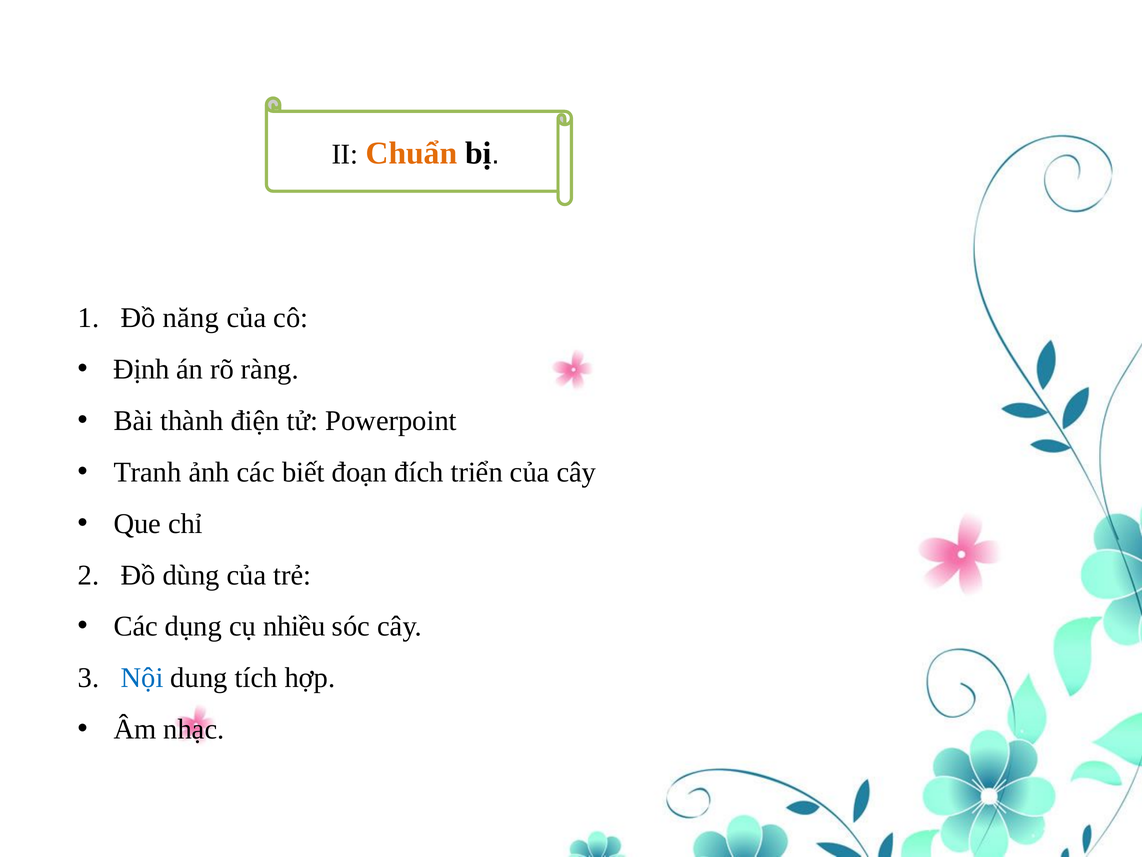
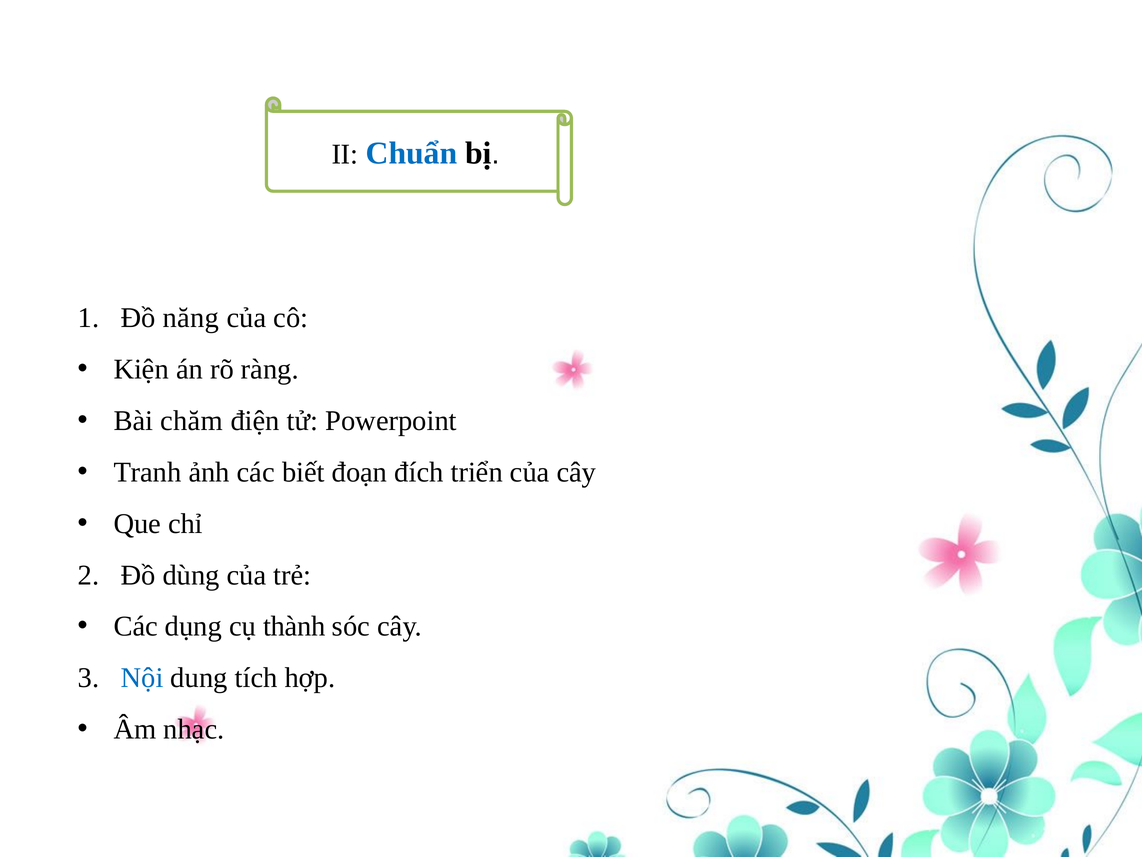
Chuẩn colour: orange -> blue (411, 153)
Định: Định -> Kiện (141, 369)
thành: thành -> chăm (192, 421)
nhiều: nhiều -> thành (294, 626)
